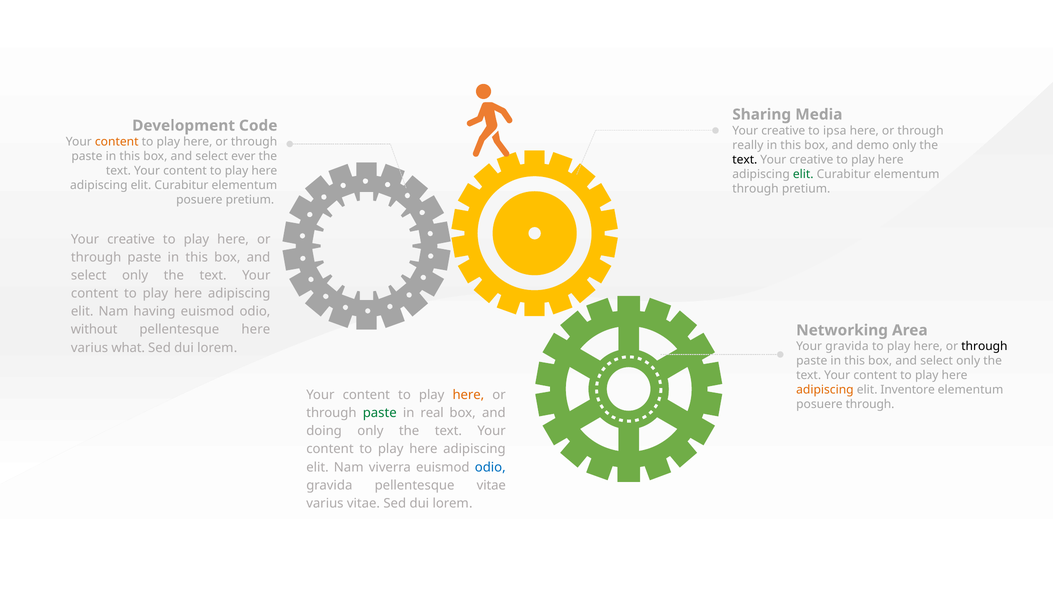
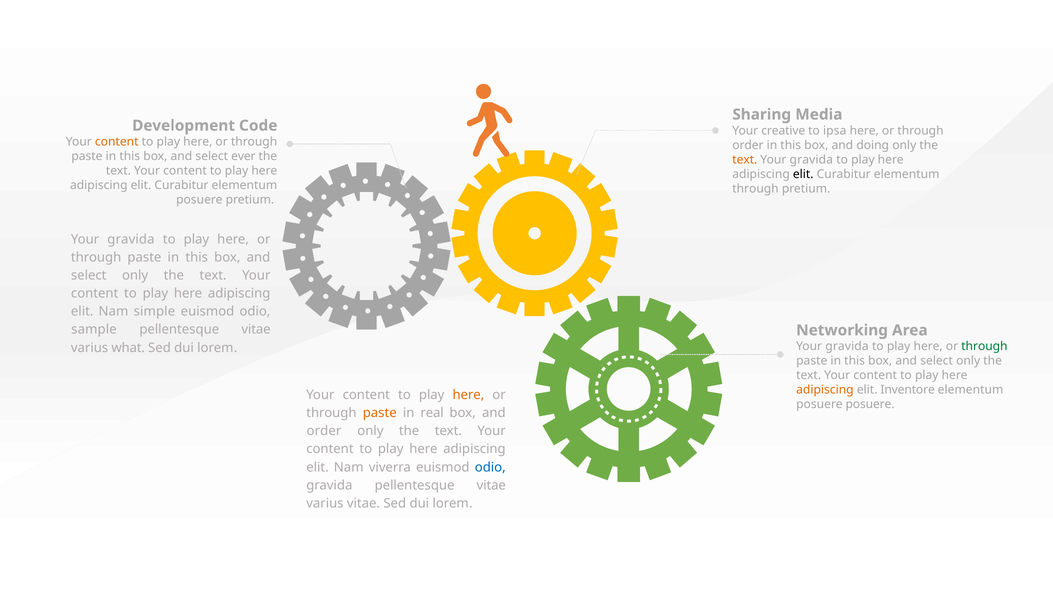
really: really -> order (748, 145)
demo: demo -> doing (873, 145)
text colour: black -> orange (745, 160)
creative: creative -> gravida (811, 160)
elit colour: green -> black (803, 174)
creative: creative -> gravida (131, 239)
having: having -> simple (154, 312)
without: without -> sample (94, 330)
here: here -> vitae (256, 330)
through colour: black -> green (984, 347)
posuere through: through -> posuere (870, 405)
paste colour: green -> orange (380, 413)
doing: doing -> order (324, 431)
